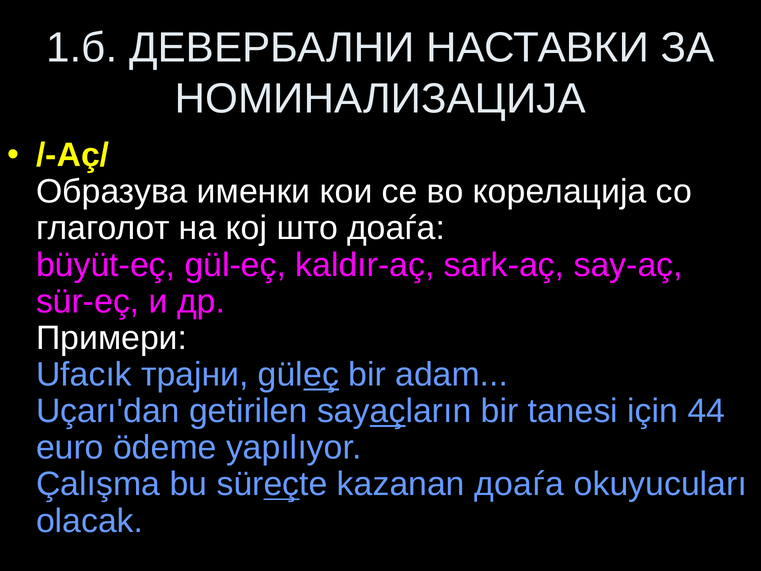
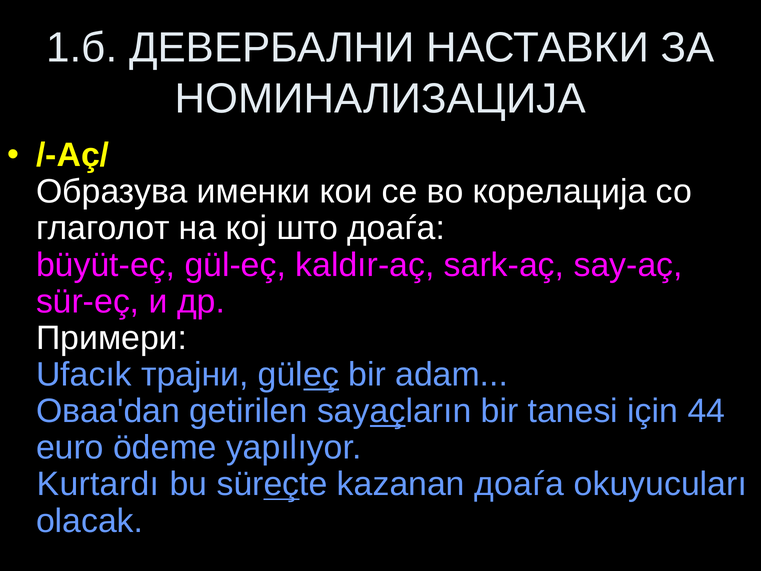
Uçarı'dan: Uçarı'dan -> Оваа'dan (108, 411)
Çalışma: Çalışma -> Kurtardı (98, 484)
